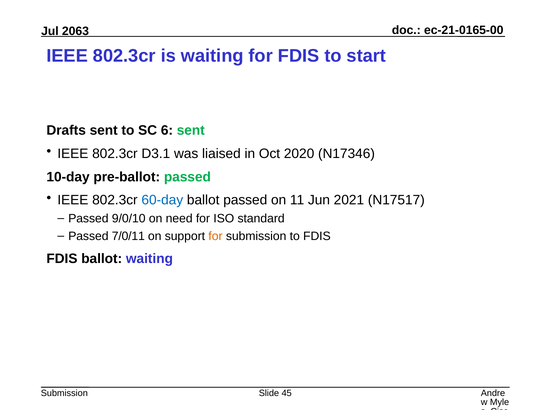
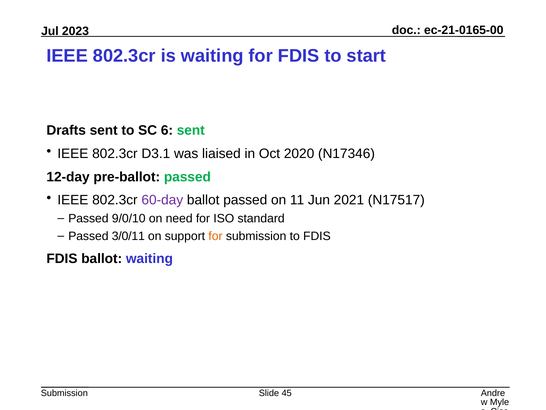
2063: 2063 -> 2023 (75, 31)
10-day: 10-day -> 12-day (68, 177)
60-day colour: blue -> purple (162, 200)
7/0/11: 7/0/11 -> 3/0/11 (128, 236)
